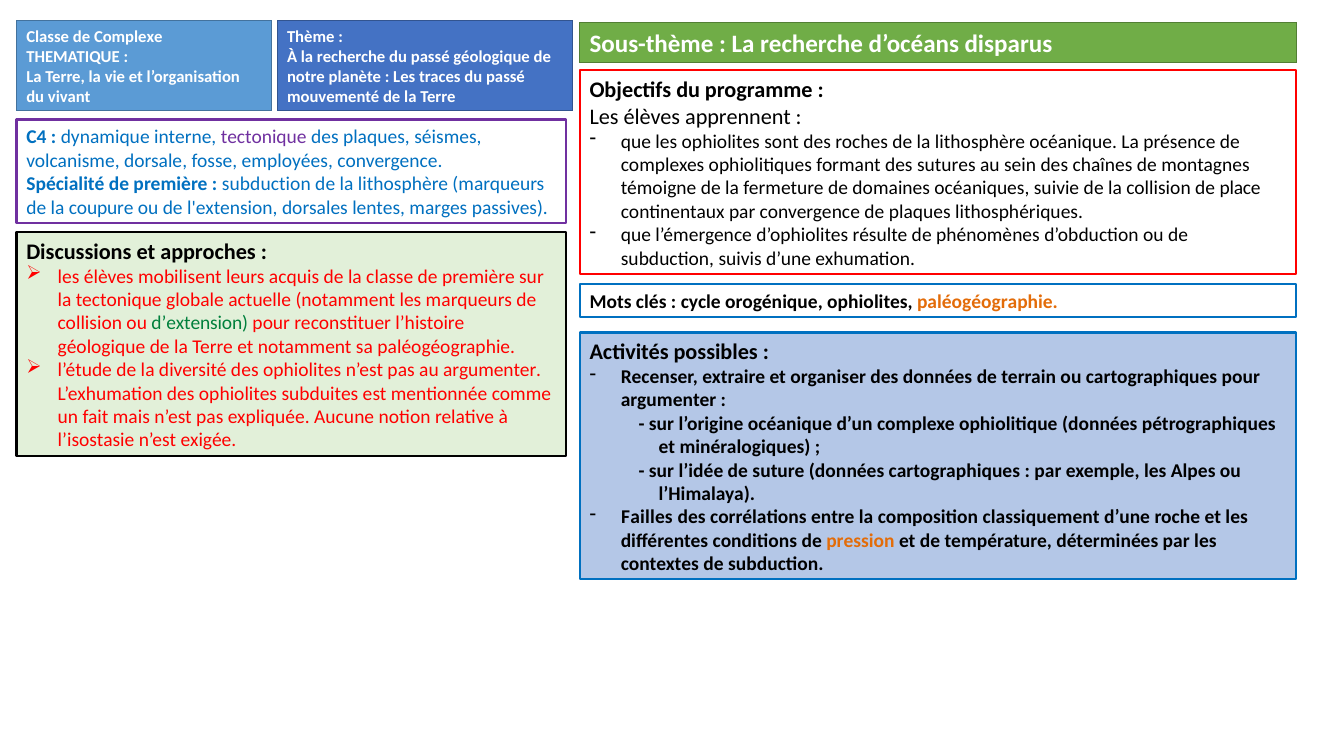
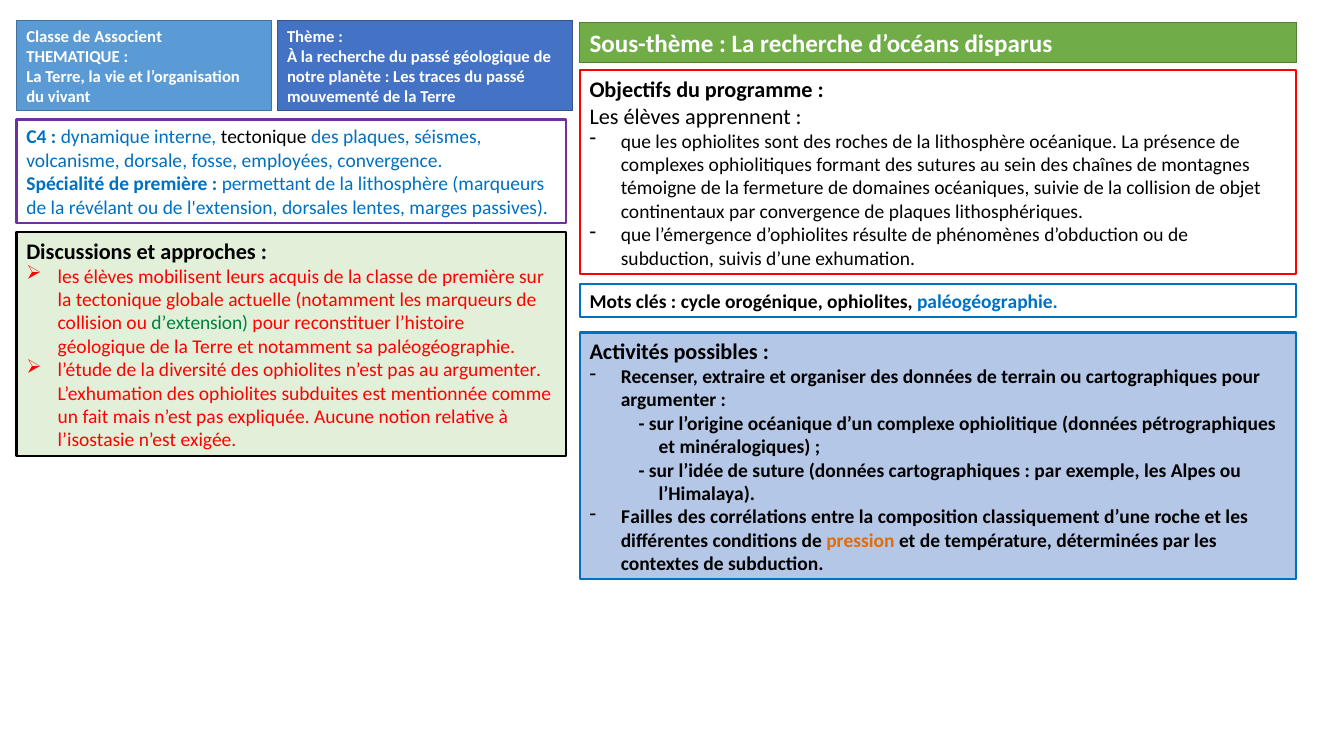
de Complexe: Complexe -> Associent (128, 37)
tectonique colour: purple -> black (264, 138)
subduction: subduction -> permettant (267, 184)
place: place -> objet (1240, 189)
coupure: coupure -> révélant (101, 208)
paléogéographie colour: orange -> blue (987, 302)
